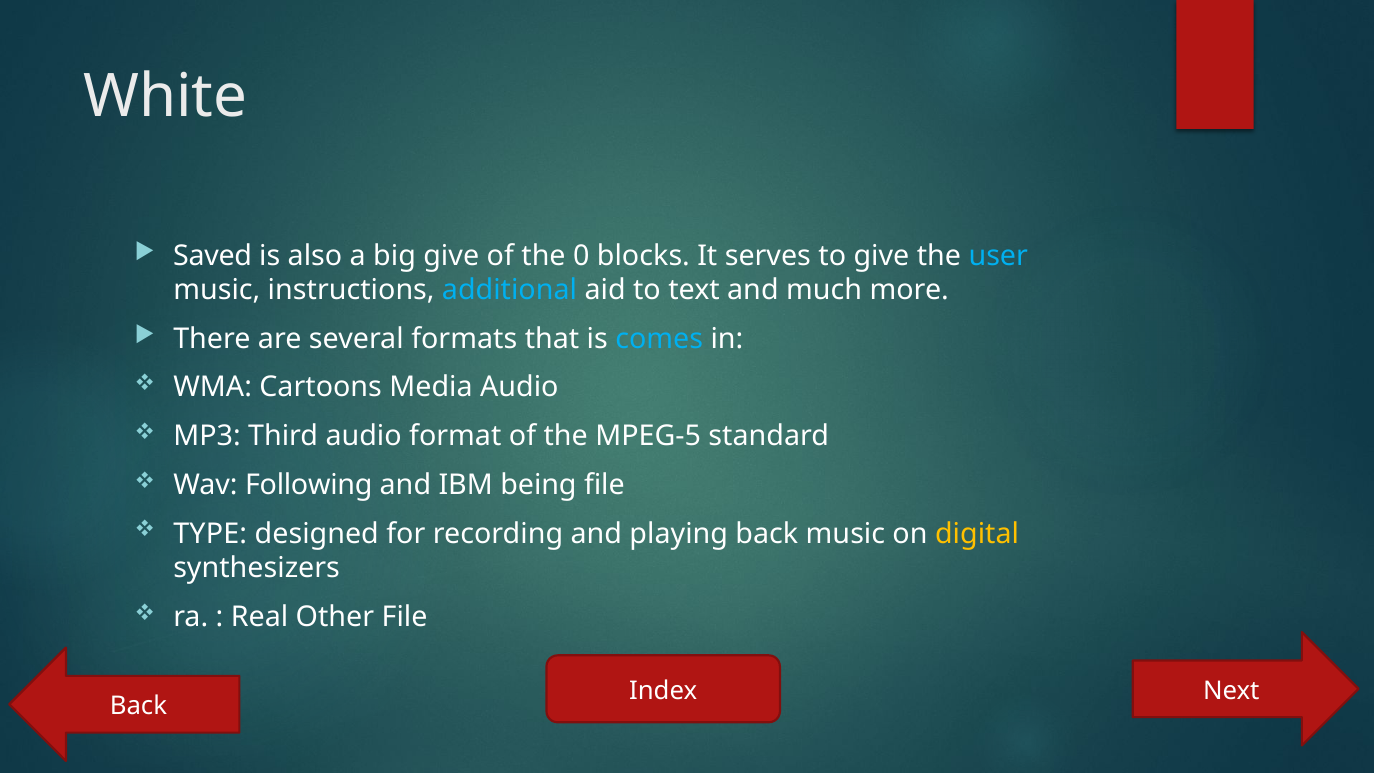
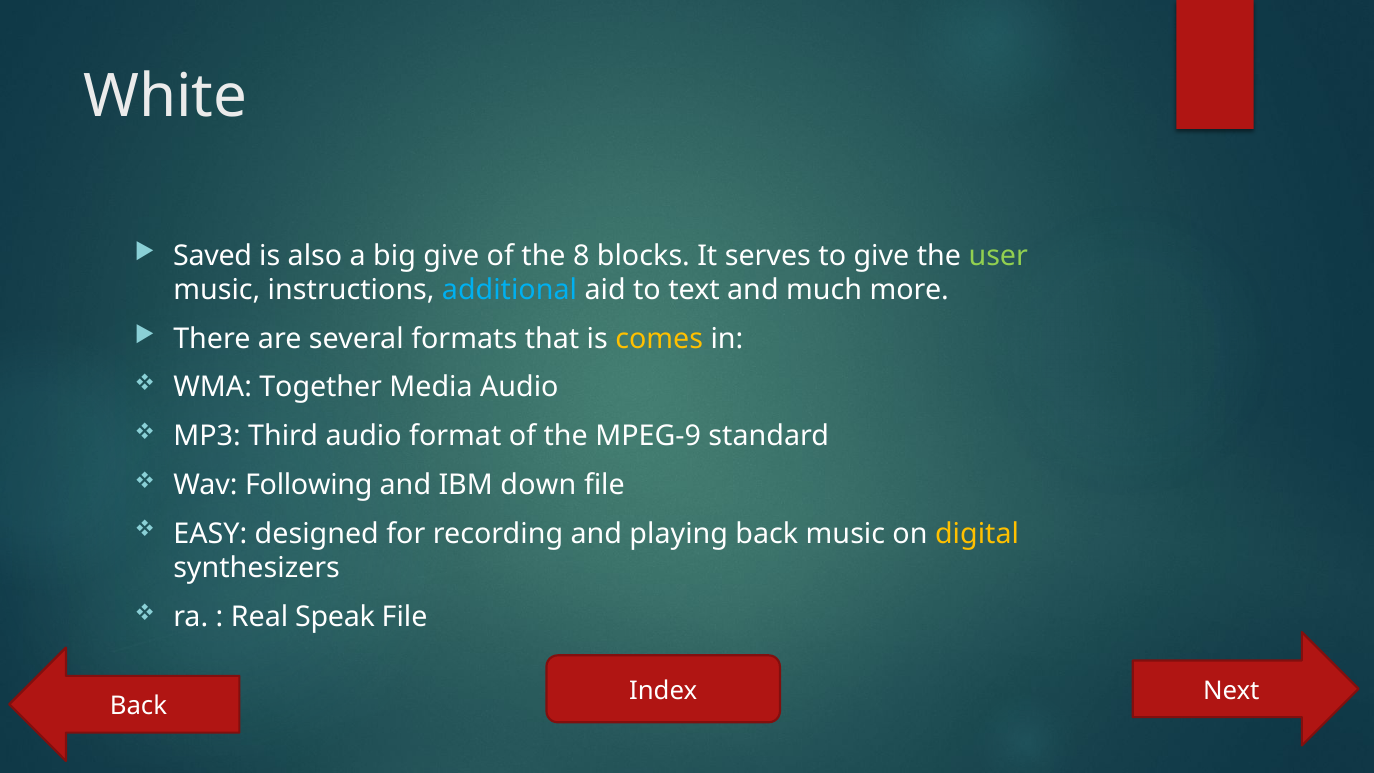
0: 0 -> 8 (581, 256)
user colour: light blue -> light green (998, 256)
comes colour: light blue -> yellow (659, 339)
Cartoons: Cartoons -> Together (321, 387)
MPEG-5: MPEG-5 -> MPEG-9 (648, 436)
being: being -> down (538, 485)
TYPE: TYPE -> EASY (210, 534)
Other: Other -> Speak (335, 617)
